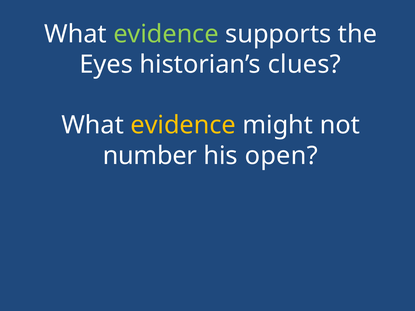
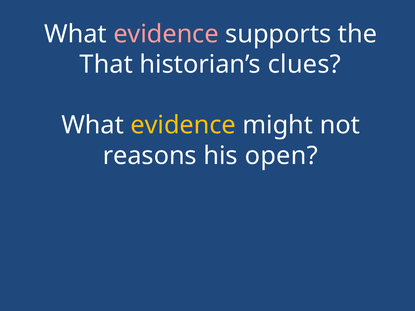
evidence colour: light green -> pink (166, 34)
Eyes: Eyes -> That (106, 65)
number: number -> reasons (150, 156)
